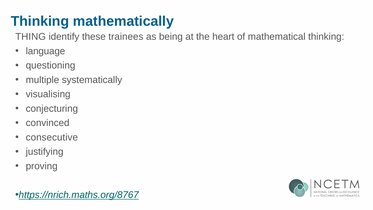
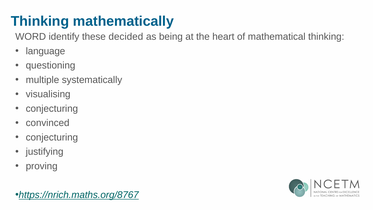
THING: THING -> WORD (31, 37)
trainees: trainees -> decided (126, 37)
consecutive: consecutive -> conjecturing (52, 137)
